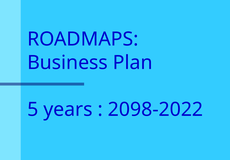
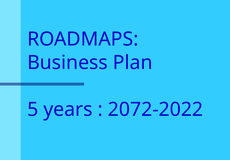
2098-2022: 2098-2022 -> 2072-2022 (155, 109)
